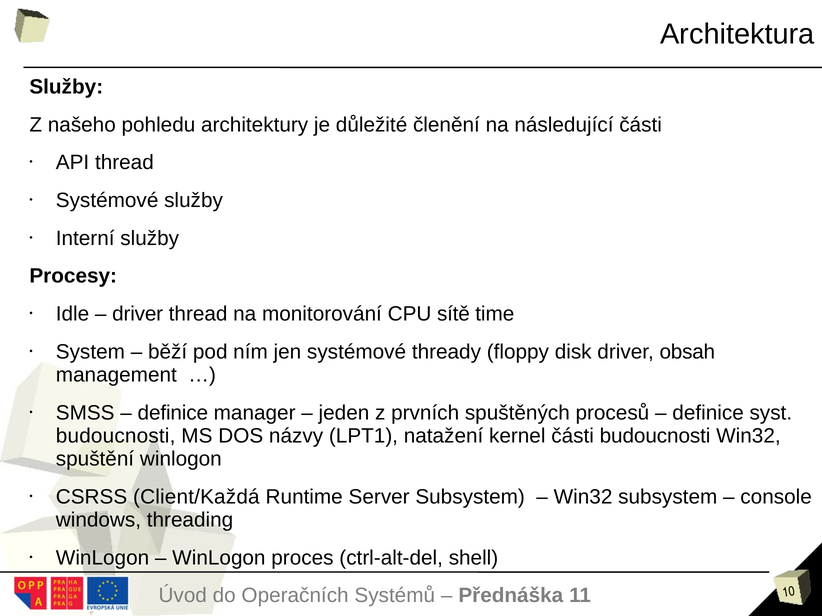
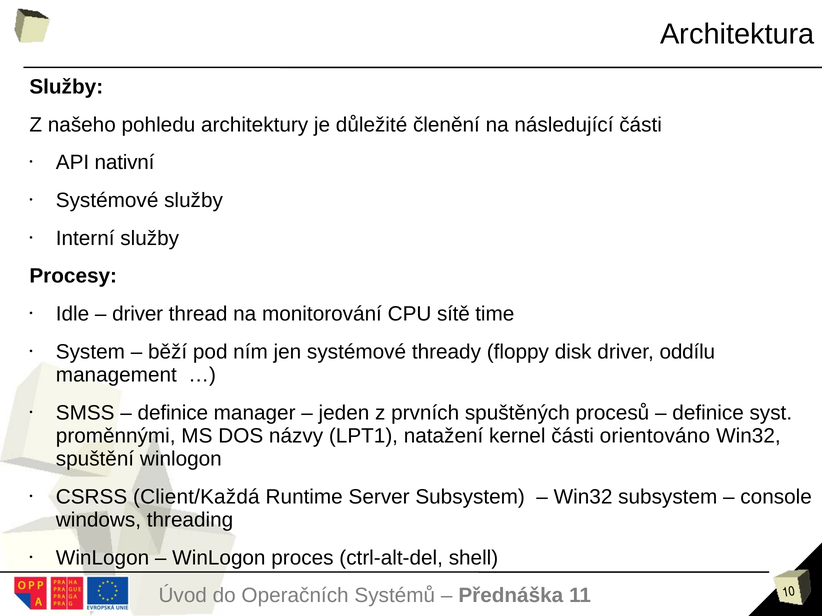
API thread: thread -> nativní (125, 163)
obsah: obsah -> oddílu (687, 352)
budoucnosti: budoucnosti -> proměnnými (116, 436)
části budoucnosti: budoucnosti -> orientováno (655, 436)
